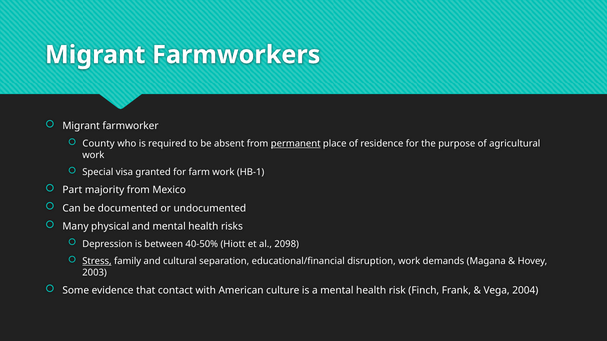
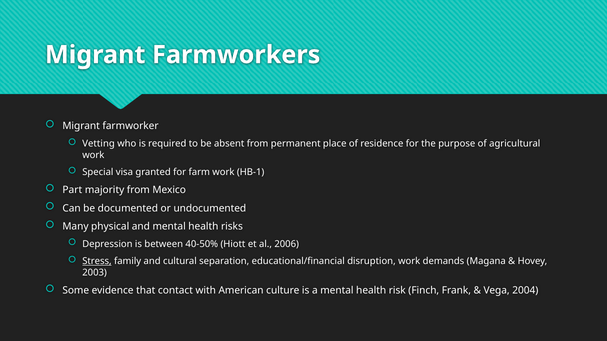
County: County -> Vetting (99, 144)
permanent underline: present -> none (296, 144)
2098: 2098 -> 2006 (287, 244)
